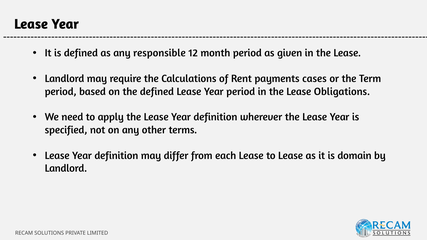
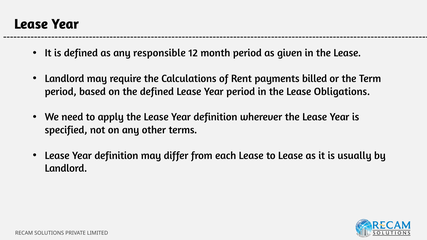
cases: cases -> billed (315, 79)
domain: domain -> usually (354, 156)
